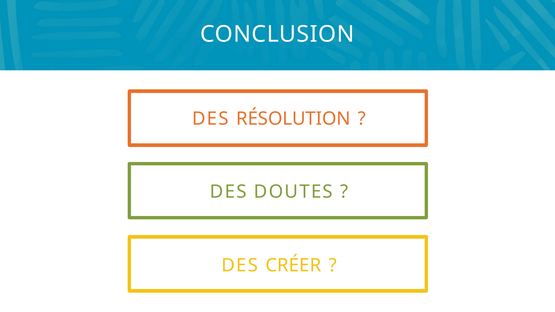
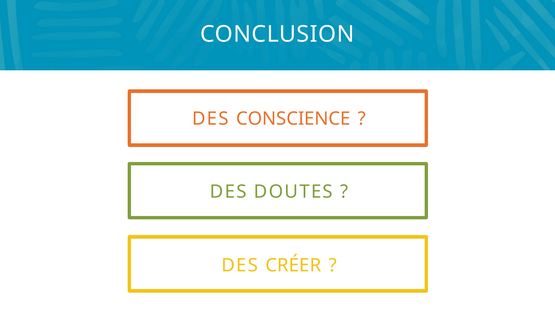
RÉSOLUTION: RÉSOLUTION -> CONSCIENCE (293, 119)
